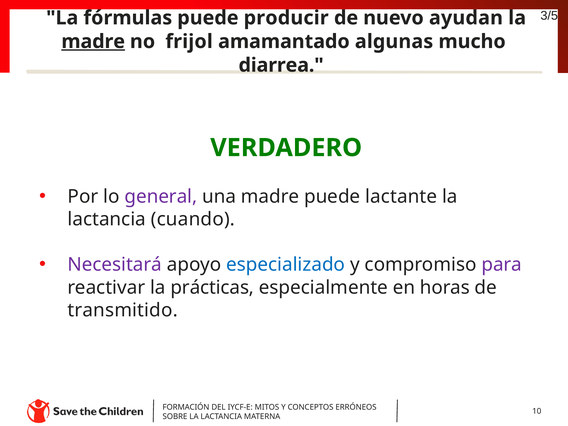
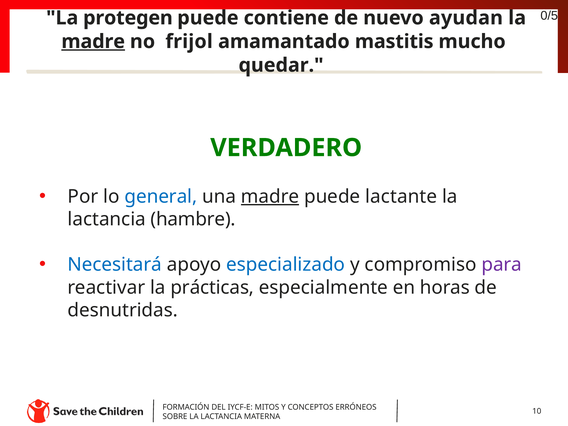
3/5: 3/5 -> 0/5 (549, 16)
fórmulas: fórmulas -> protegen (128, 18)
producir: producir -> contiene (286, 18)
algunas: algunas -> mastitis (394, 42)
diarrea: diarrea -> quedar (281, 65)
general colour: purple -> blue (161, 197)
madre underline: none -> present (270, 197)
cuando: cuando -> hambre (193, 219)
Necesitará colour: purple -> blue (115, 265)
transmitido: transmitido -> desnutridas (123, 310)
